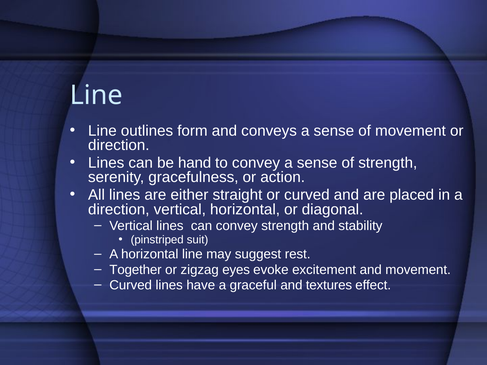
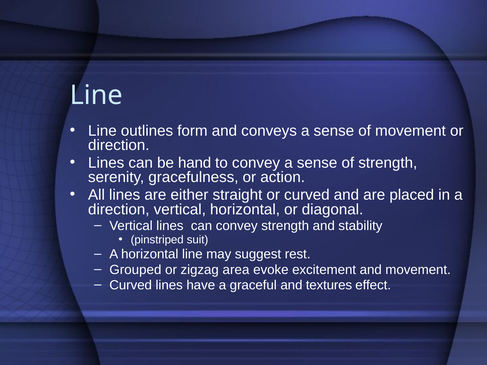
Together: Together -> Grouped (135, 270)
eyes: eyes -> area (236, 270)
